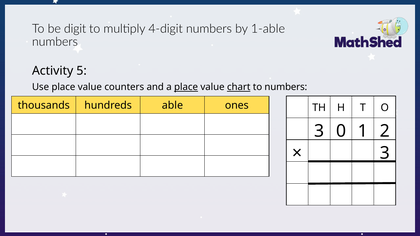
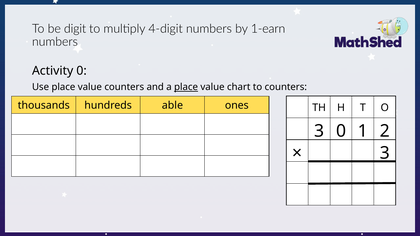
1-able: 1-able -> 1-earn (268, 29)
Activity 5: 5 -> 0 (82, 71)
chart underline: present -> none (239, 87)
to numbers: numbers -> counters (286, 87)
